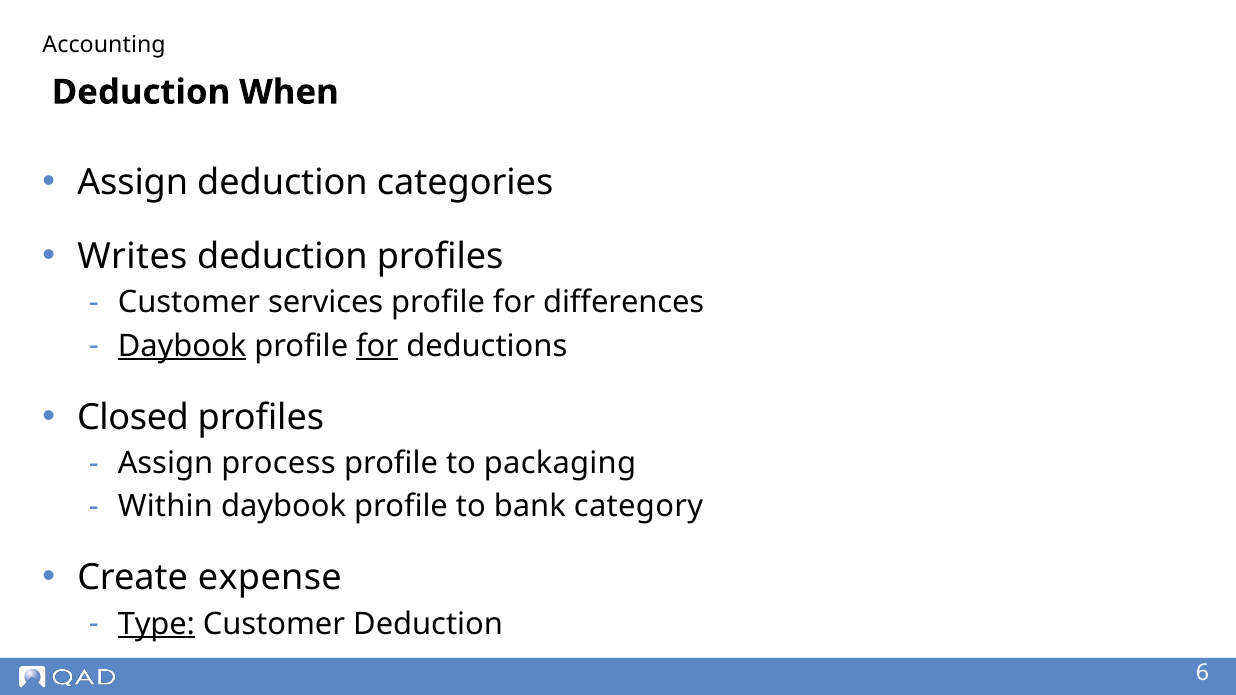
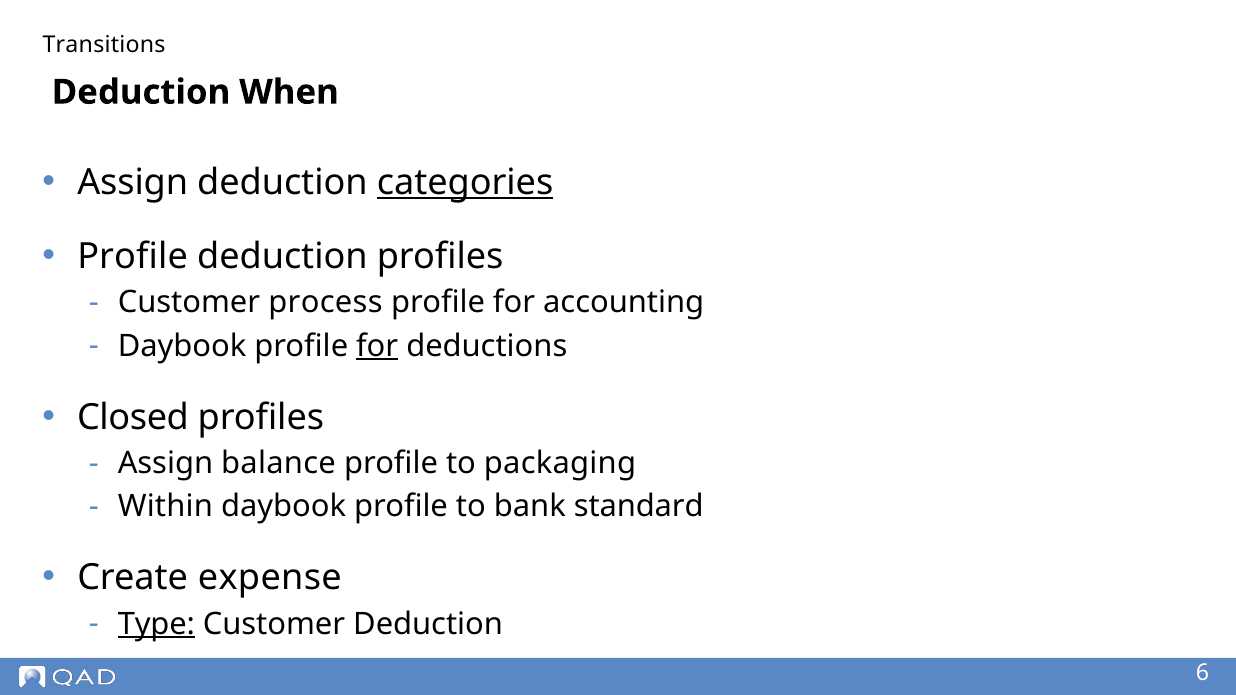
Accounting: Accounting -> Transitions (104, 45)
categories underline: none -> present (465, 183)
Writes: Writes -> Profile (133, 257)
services: services -> process (325, 303)
differences: differences -> accounting (624, 303)
Daybook underline: present -> none (182, 346)
process: process -> balance (279, 463)
category: category -> standard (639, 507)
